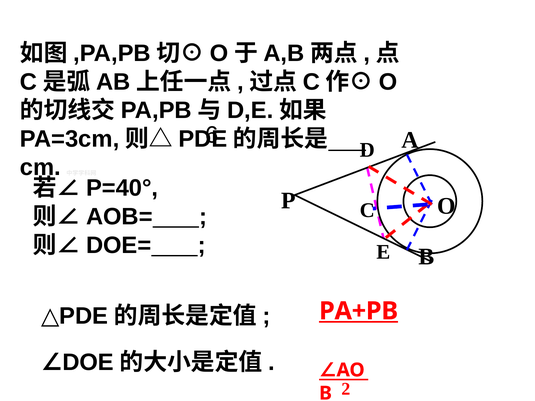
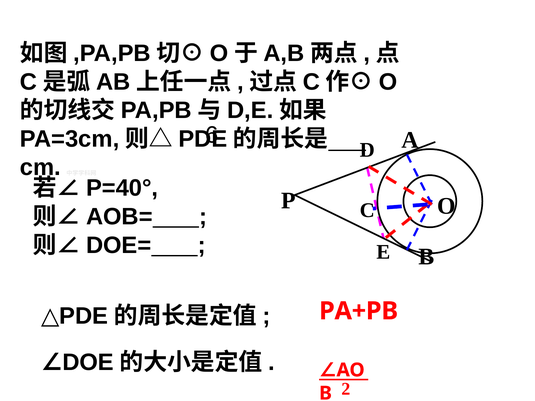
PA+PB underline: present -> none (359, 311)
